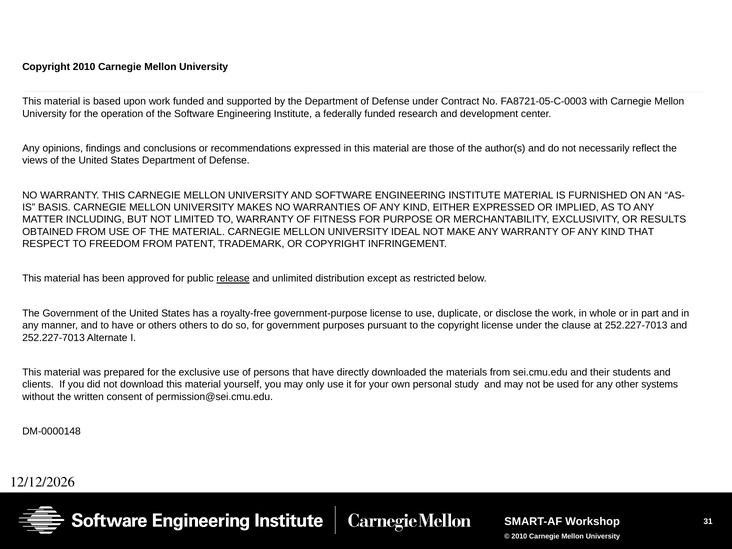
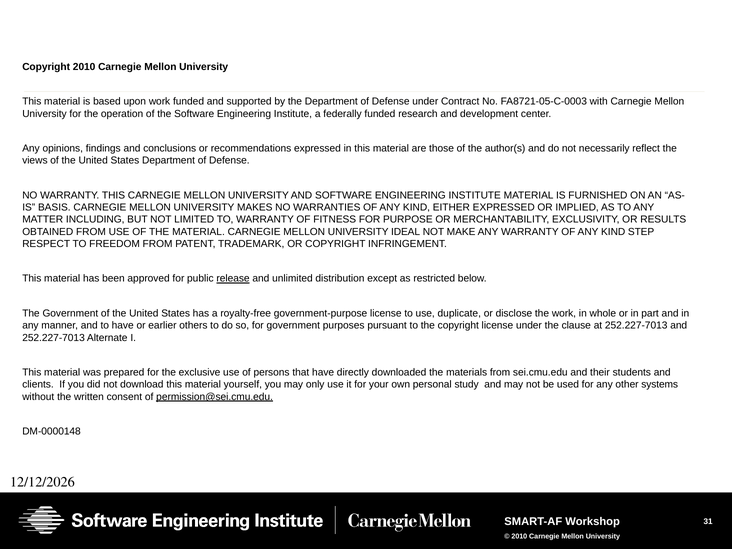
KIND THAT: THAT -> STEP (641, 232)
or others: others -> earlier (162, 325)
permission@sei.cmu.edu underline: none -> present (215, 397)
